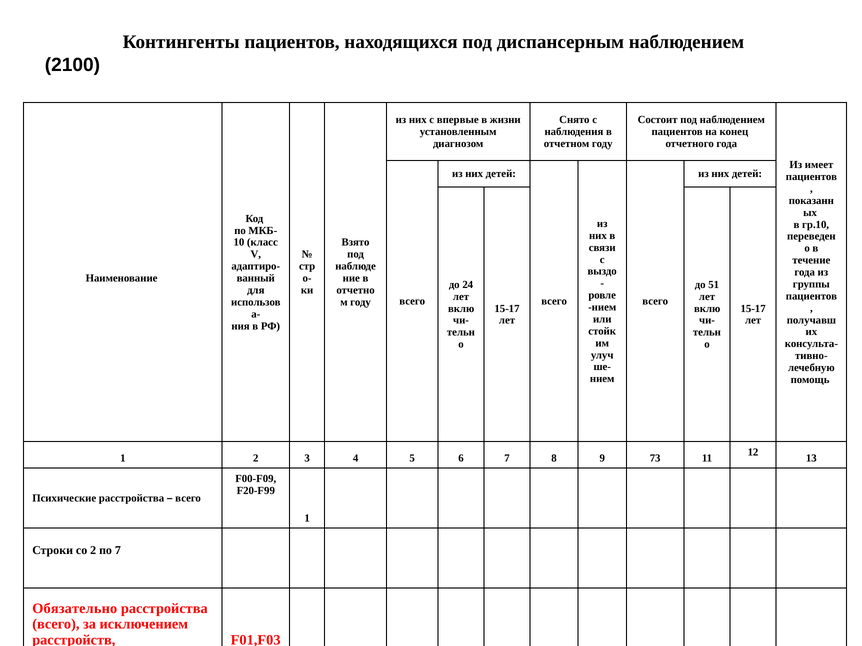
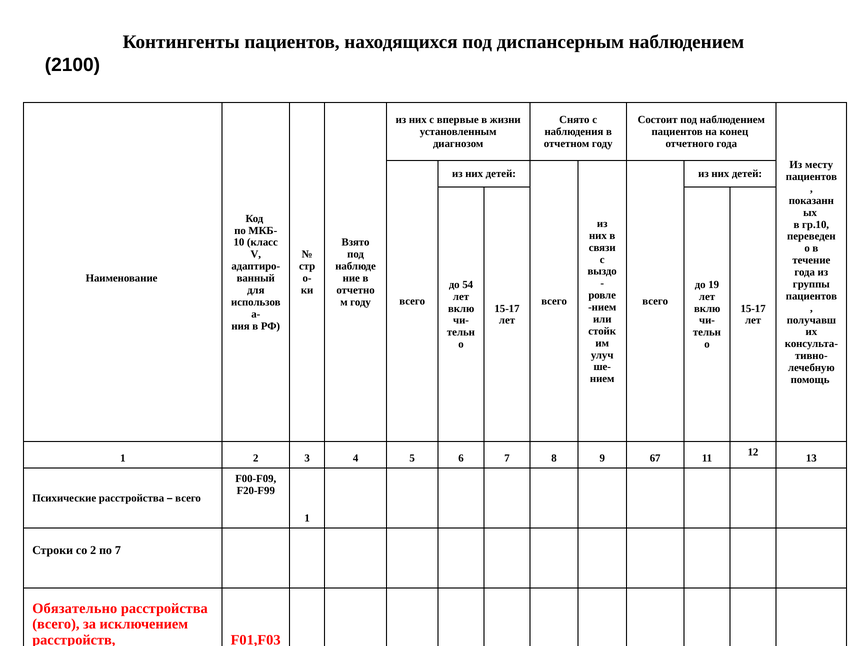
имеет: имеет -> месту (819, 165)
24: 24 -> 54 (468, 285)
51: 51 -> 19 (714, 285)
73: 73 -> 67 (655, 458)
